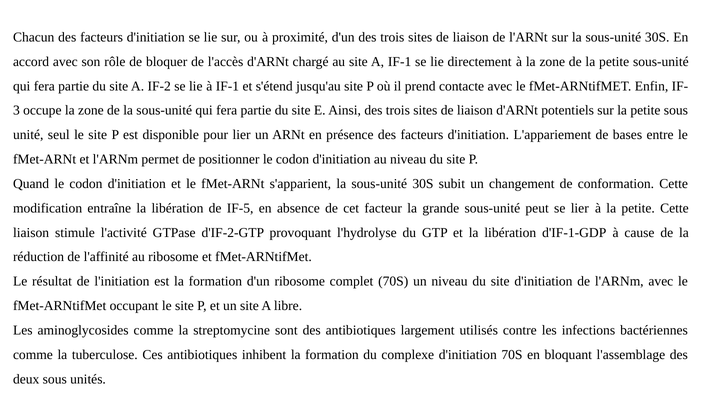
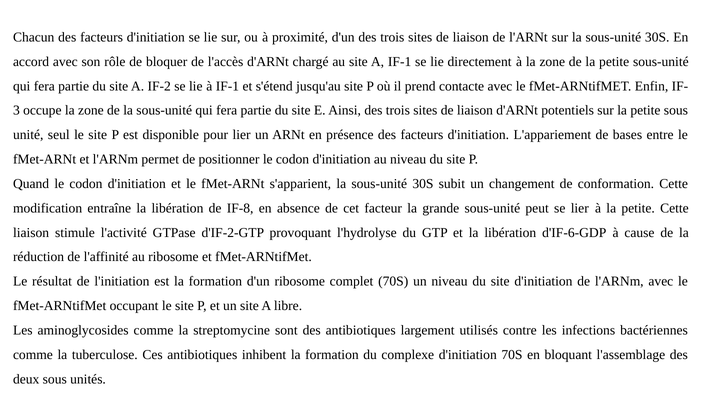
IF-5: IF-5 -> IF-8 (240, 208)
d'IF-1-GDP: d'IF-1-GDP -> d'IF-6-GDP (574, 232)
